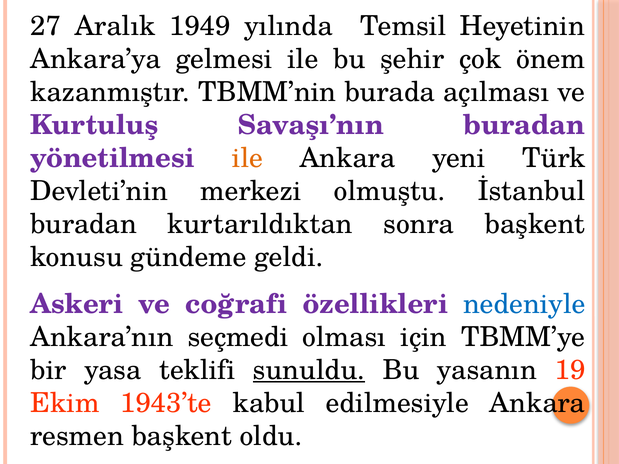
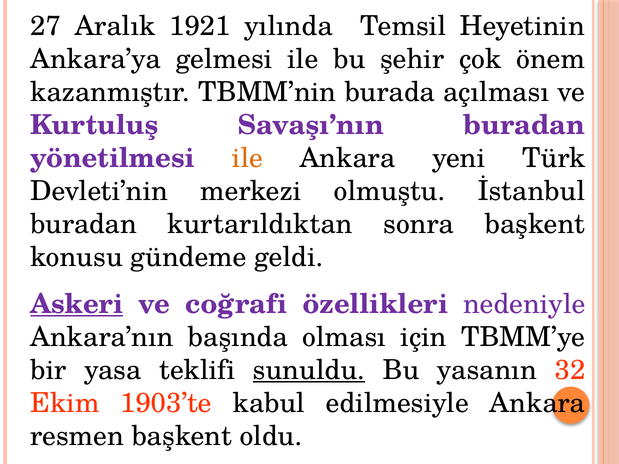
1949: 1949 -> 1921 (200, 26)
Askeri underline: none -> present (77, 304)
nedeniyle colour: blue -> purple (524, 304)
seçmedi: seçmedi -> başında (238, 337)
19: 19 -> 32 (570, 370)
1943’te: 1943’te -> 1903’te (166, 403)
